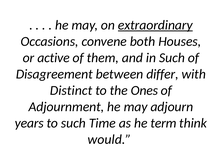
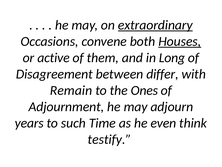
Houses underline: none -> present (180, 41)
in Such: Such -> Long (172, 58)
Distinct: Distinct -> Remain (71, 90)
term: term -> even (163, 123)
would: would -> testify (109, 139)
